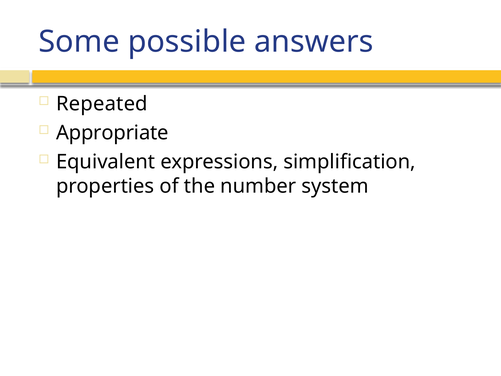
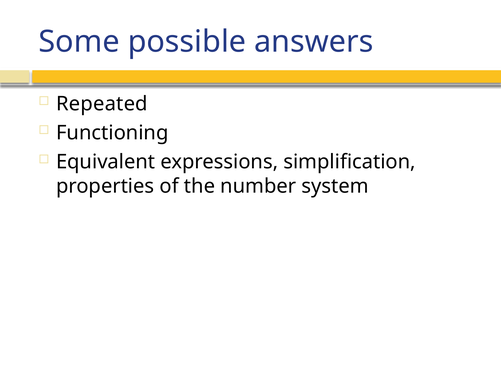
Appropriate: Appropriate -> Functioning (112, 133)
